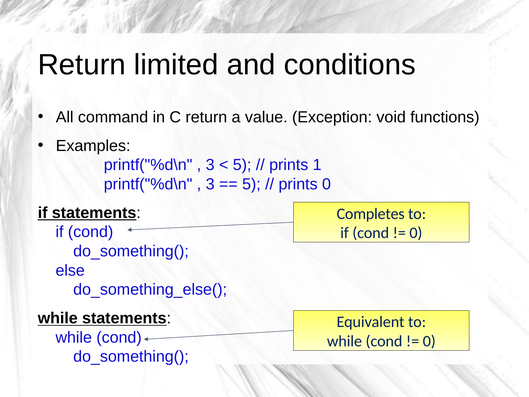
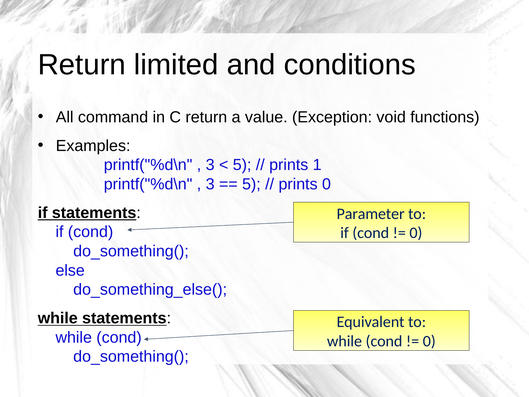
Completes: Completes -> Parameter (371, 214)
